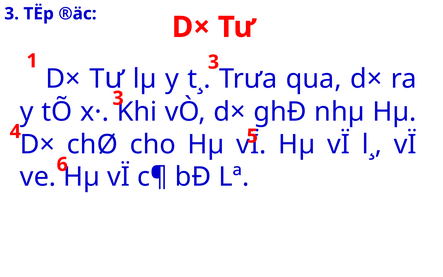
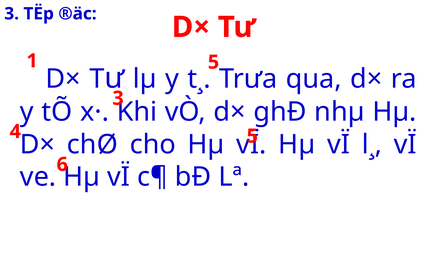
1 3: 3 -> 5 (213, 62)
